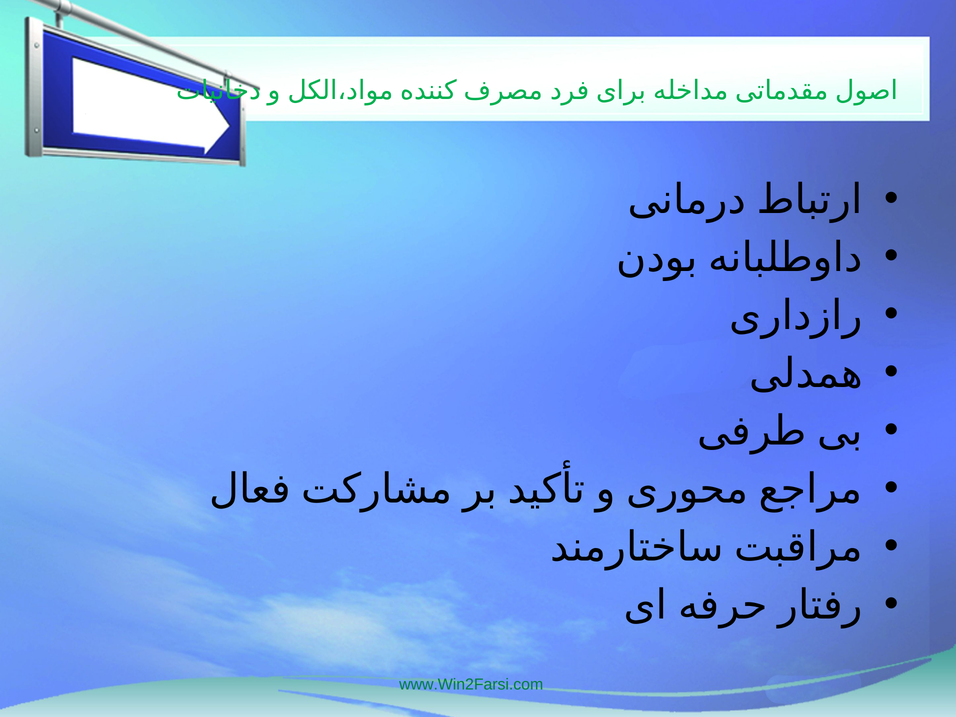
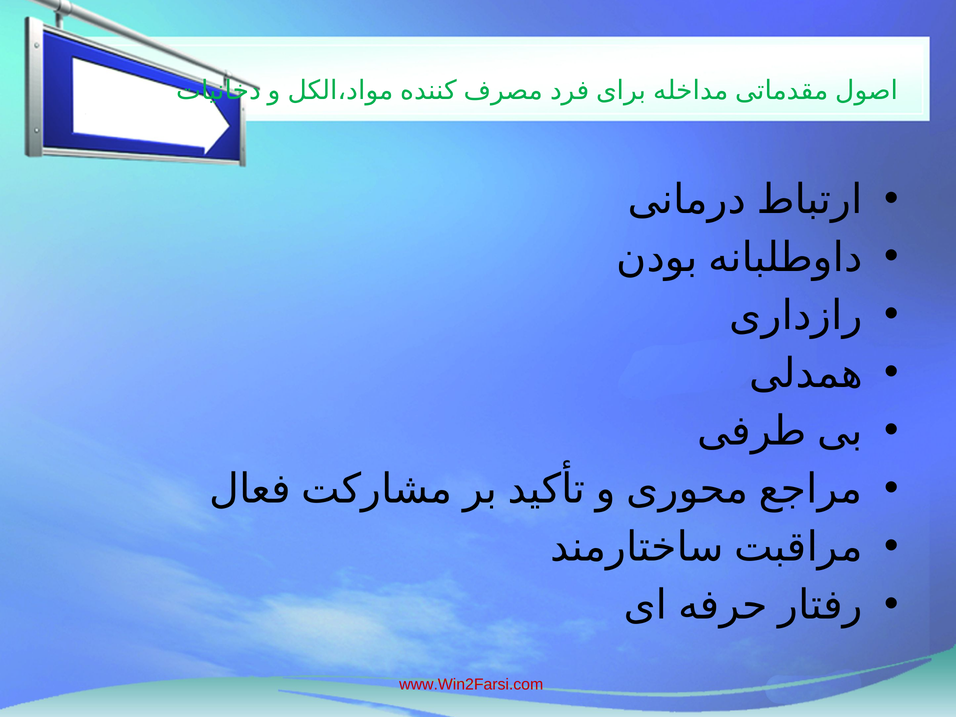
www.Win2Farsi.com colour: green -> red (471, 685)
